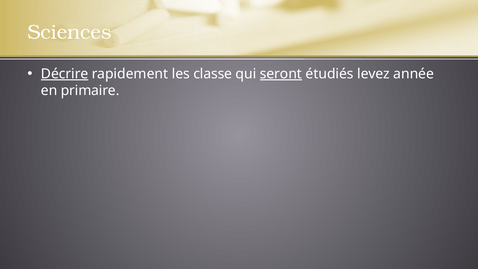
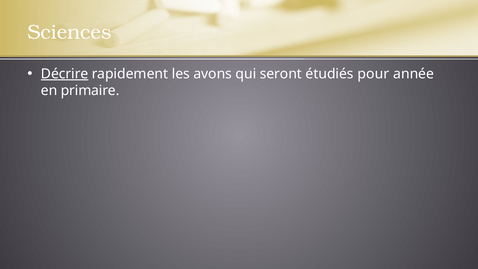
classe: classe -> avons (213, 74)
seront underline: present -> none (281, 74)
levez: levez -> pour (373, 74)
